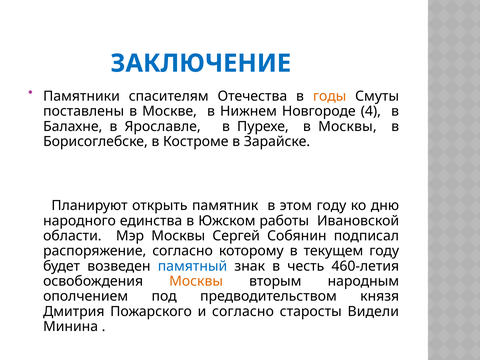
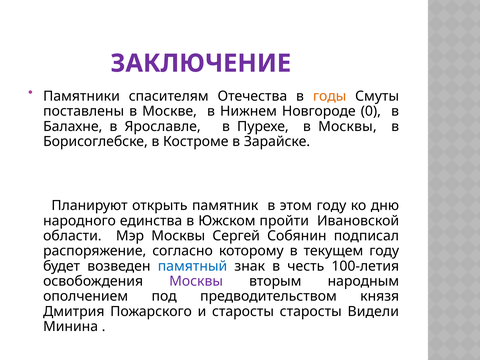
ЗАКЛЮЧЕНИЕ colour: blue -> purple (201, 63)
4: 4 -> 0 (371, 111)
работы: работы -> пройти (284, 221)
460-летия: 460-летия -> 100-летия (365, 266)
Москвы colour: orange -> purple (196, 281)
и согласно: согласно -> старосты (243, 311)
